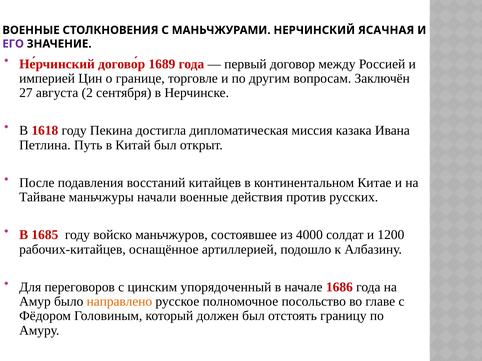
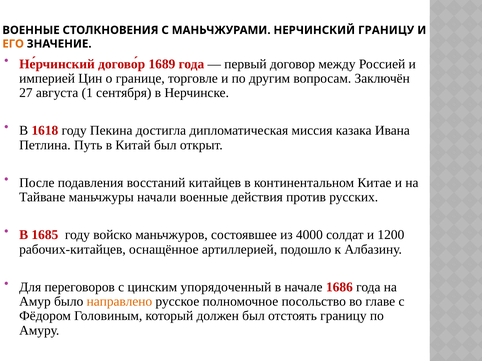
НЕРЧИНСКИЙ ЯСАЧНАЯ: ЯСАЧНАЯ -> ГРАНИЦУ (386, 30)
ЕГО colour: purple -> orange (13, 44)
2: 2 -> 1 (87, 93)
